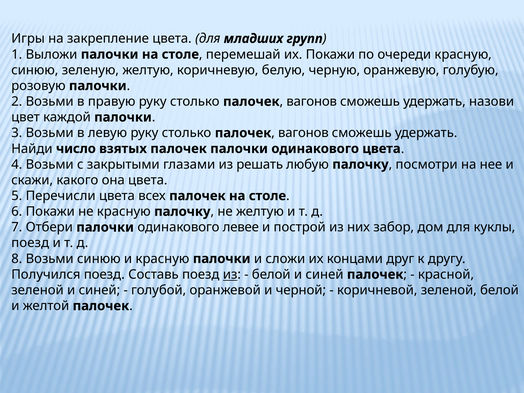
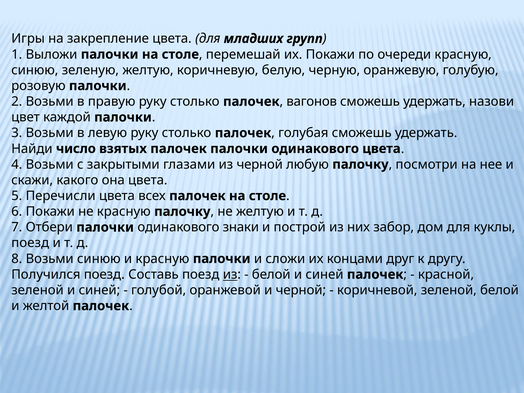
вагонов: вагонов -> голубая (303, 133)
из решать: решать -> черной (260, 164)
левее: левее -> знаки (241, 227)
